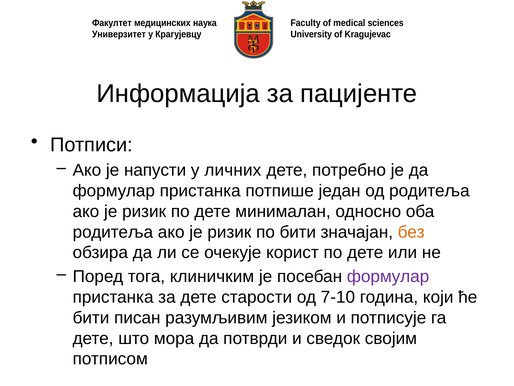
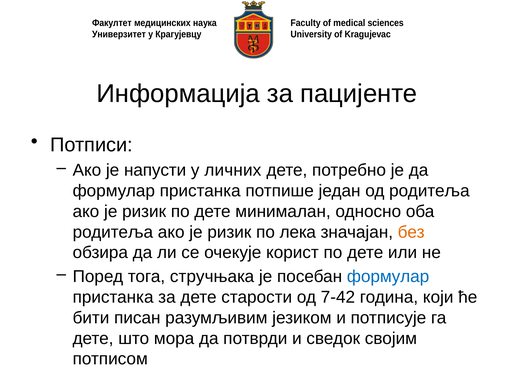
по бити: бити -> лека (298, 232)
клиничким: клиничким -> стручњака (212, 276)
формулар colour: purple -> blue (388, 276)
7-10: 7-10 -> 7-42 (338, 297)
